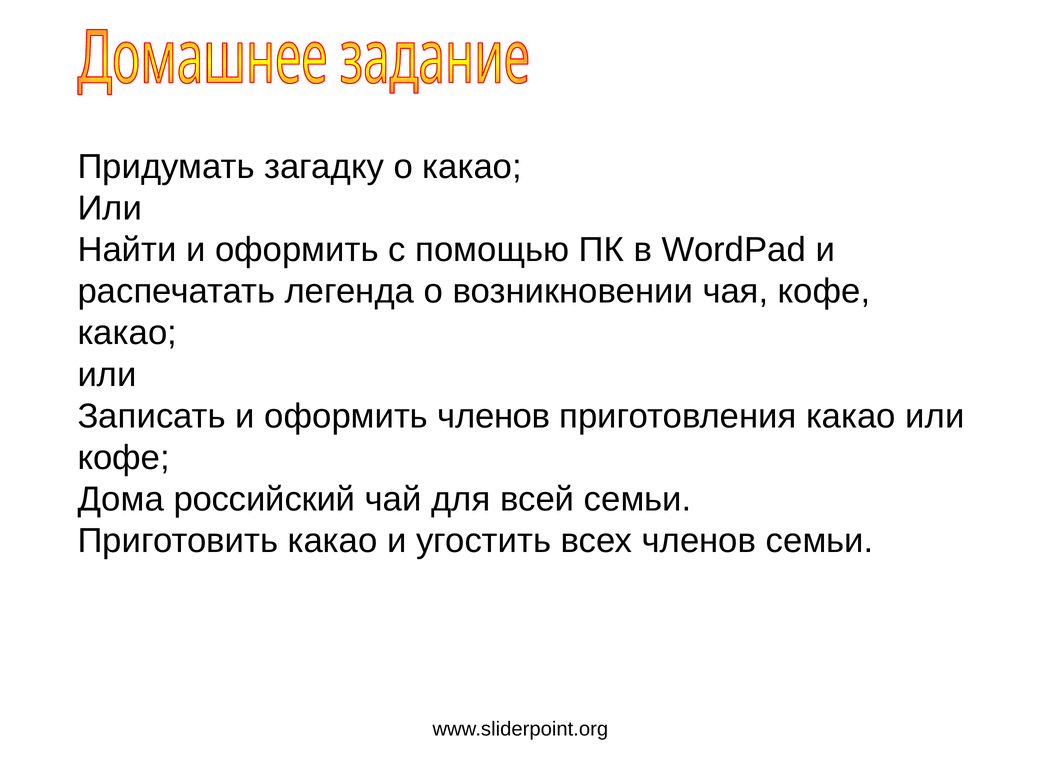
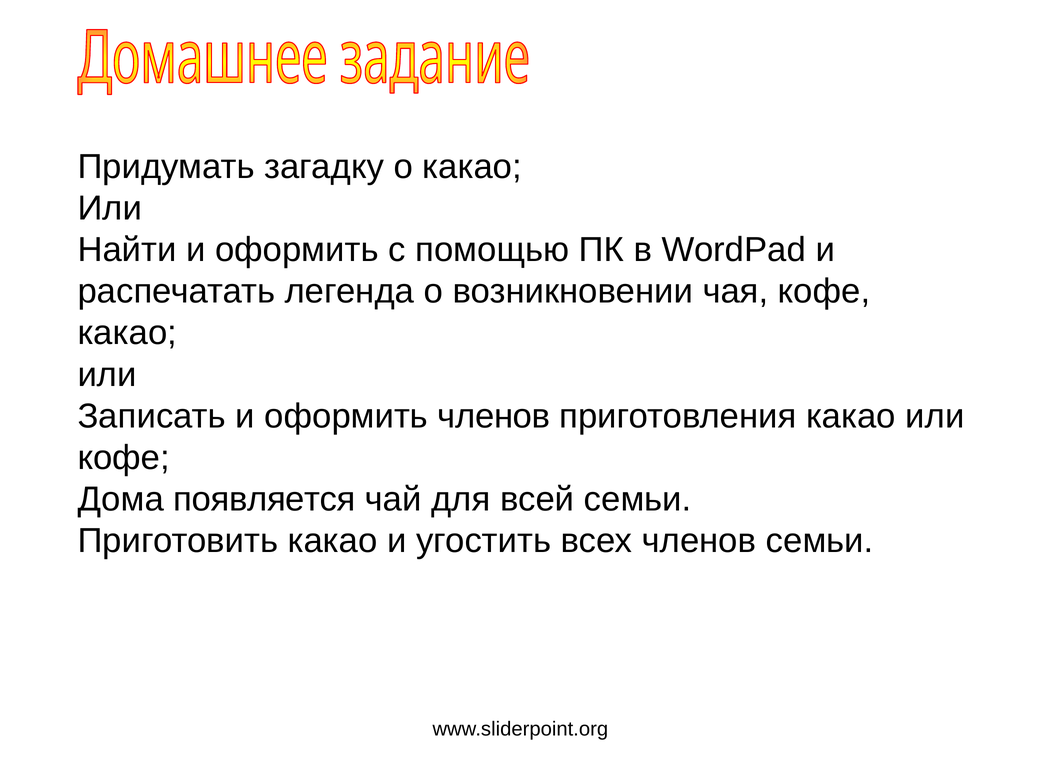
российский: российский -> появляется (265, 500)
